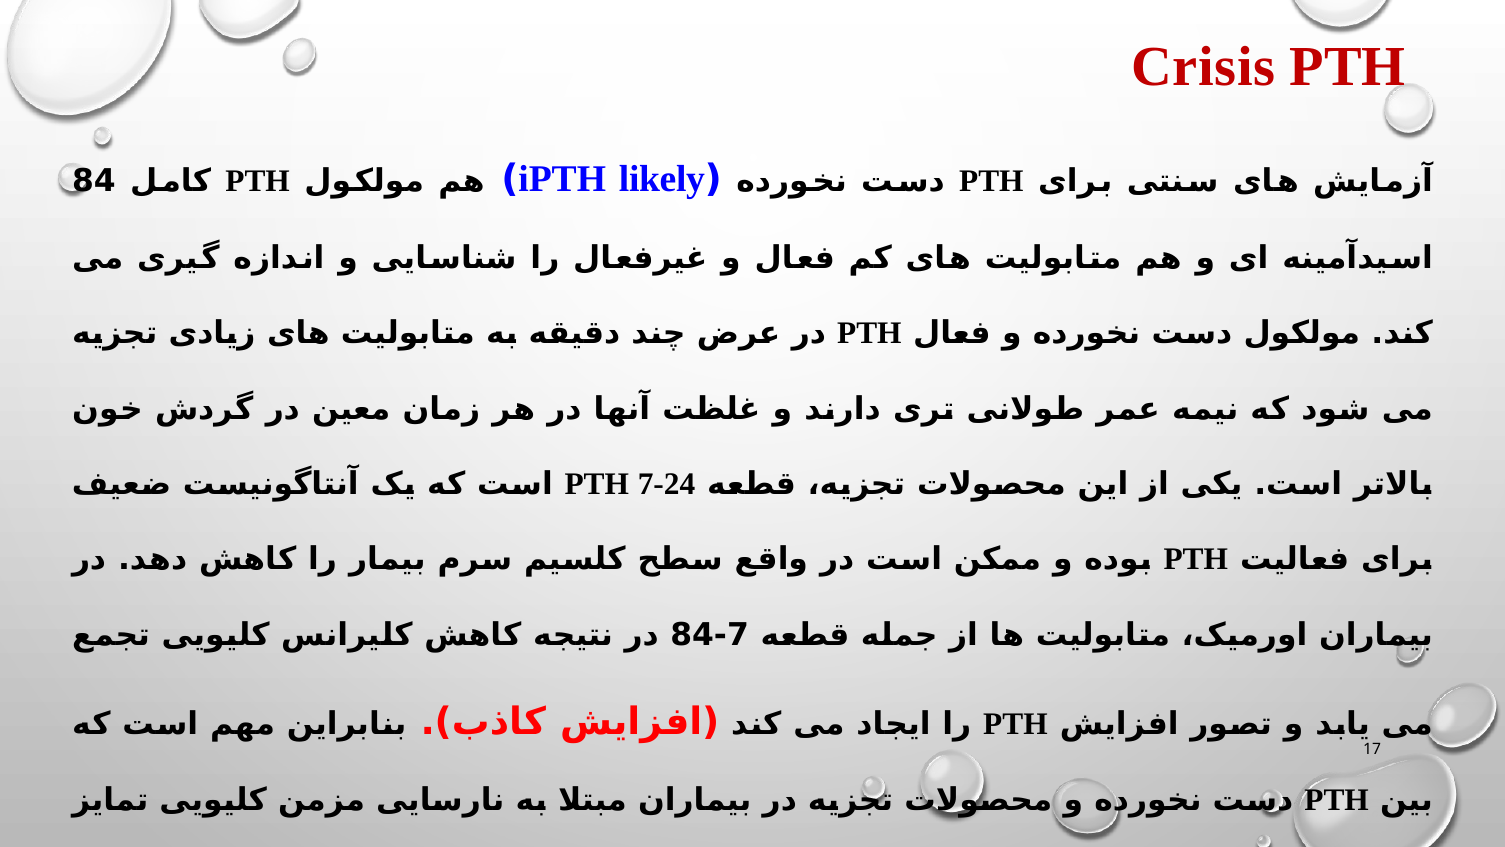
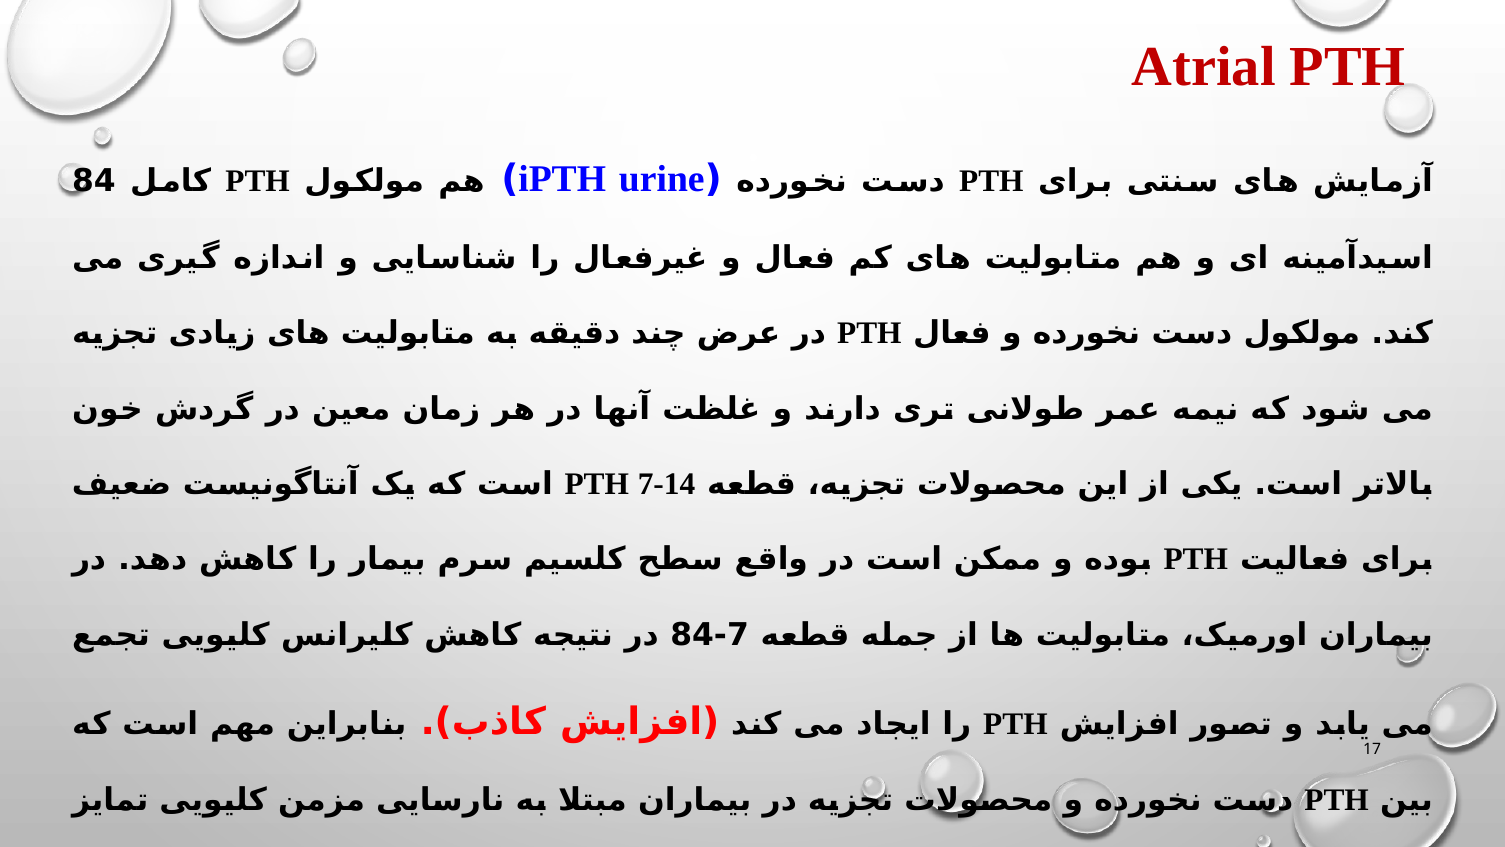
Crisis: Crisis -> Atrial (1204, 67)
likely: likely -> urine (662, 179)
7-24: 7-24 -> 7-14 (667, 484)
